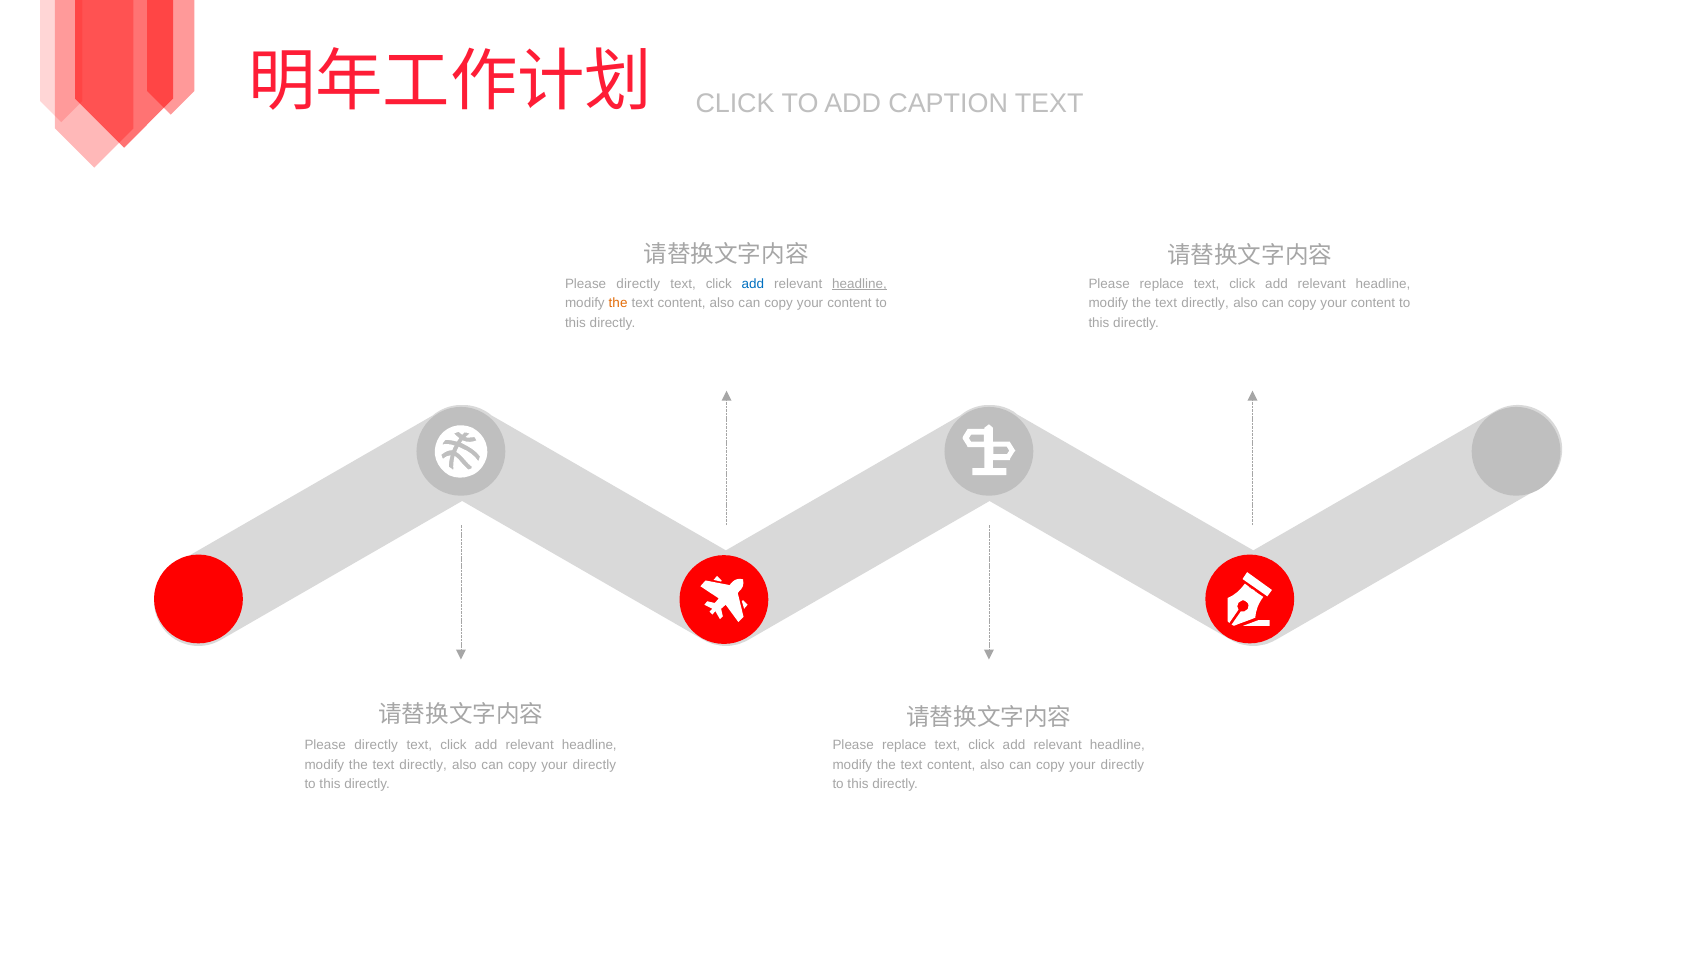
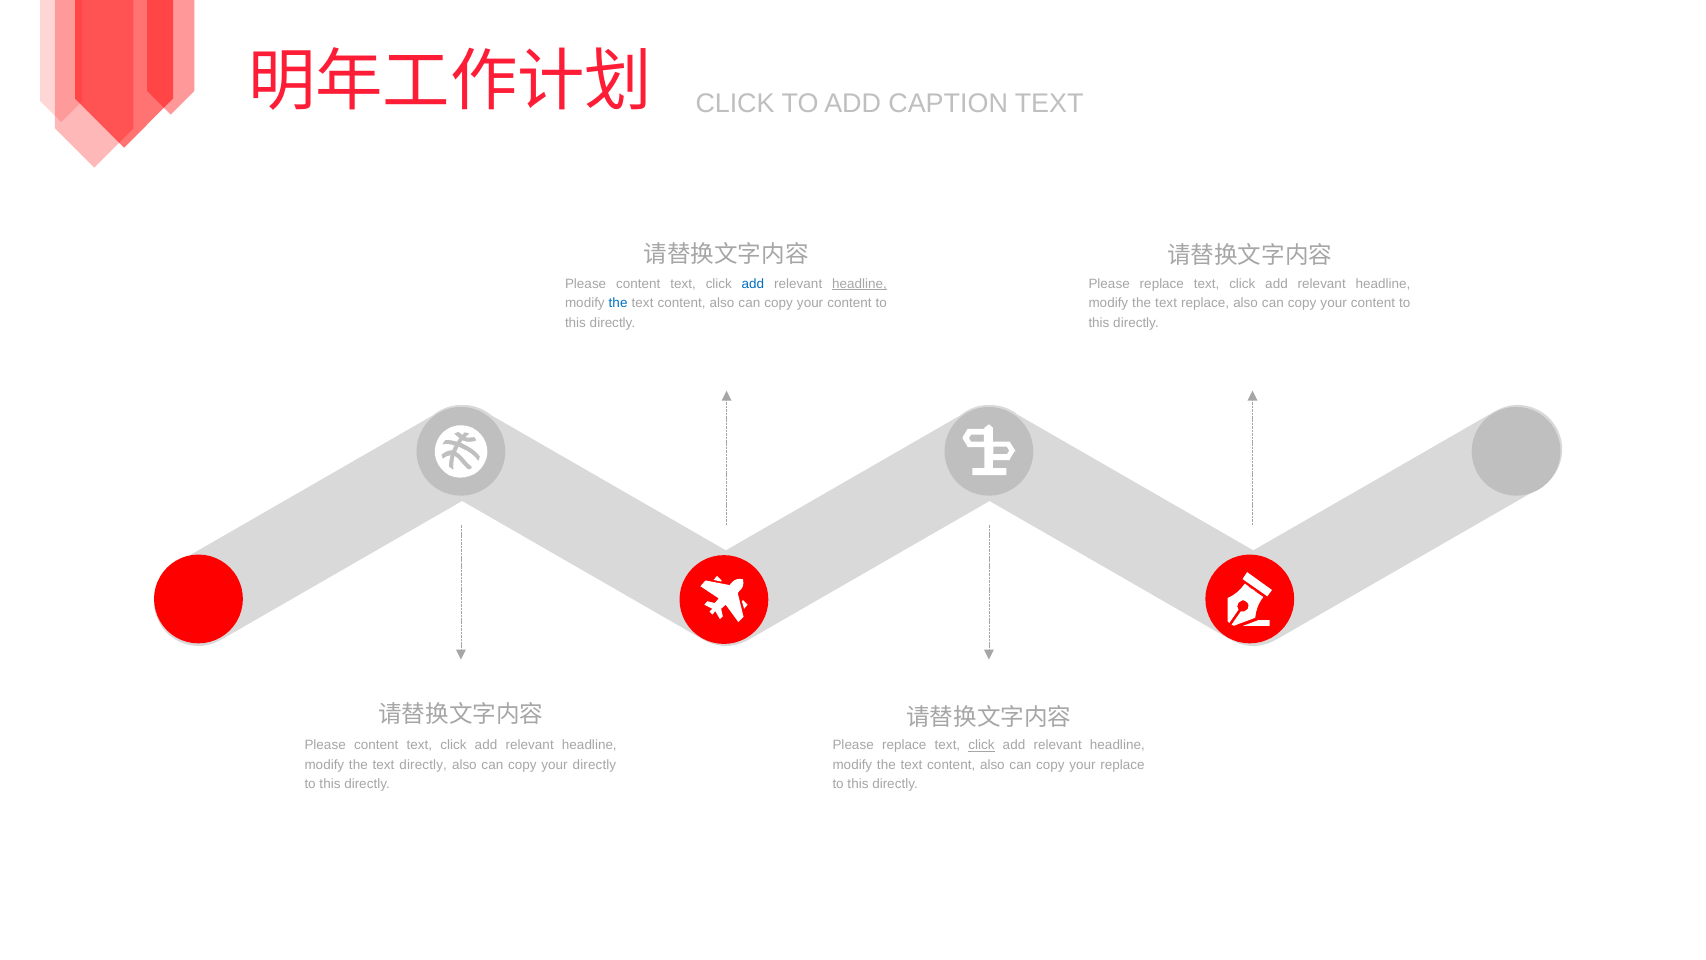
directly: directly -> content (638, 284)
the colour: orange -> blue (618, 303)
directly: directly -> replace (1205, 303)
directly: directly -> content (376, 745)
click underline: none -> present (982, 745)
directly: directly -> replace (1123, 764)
